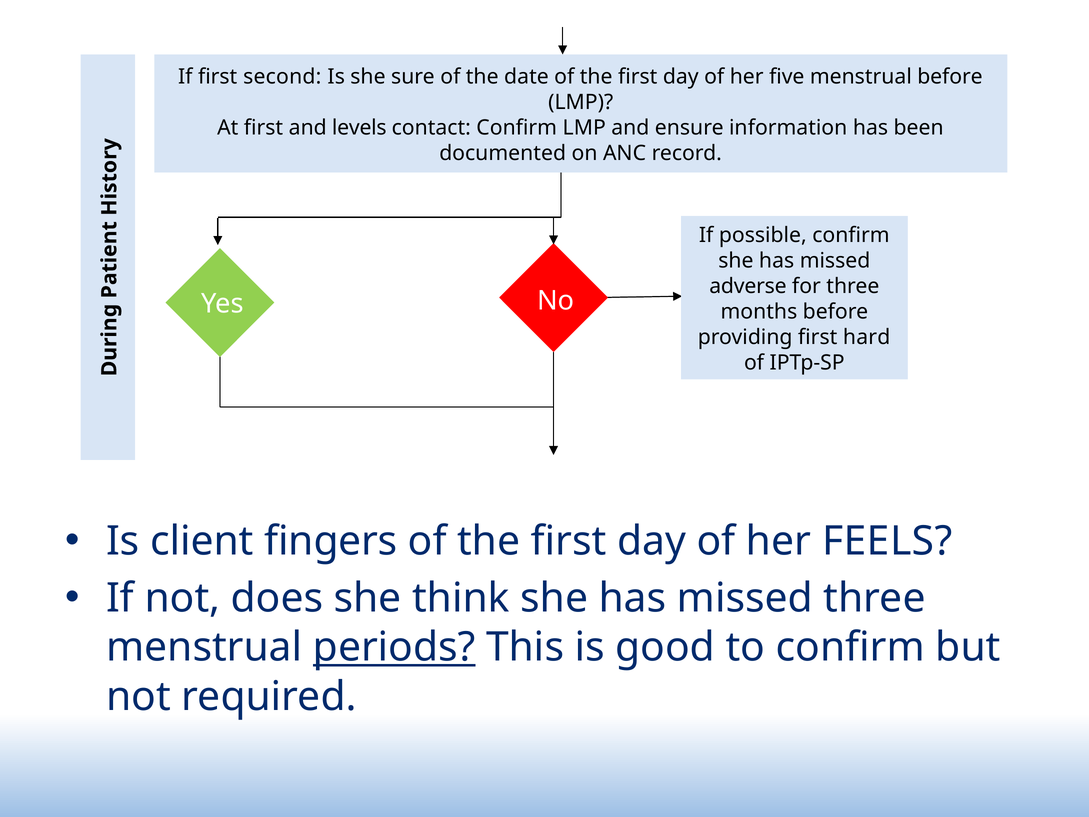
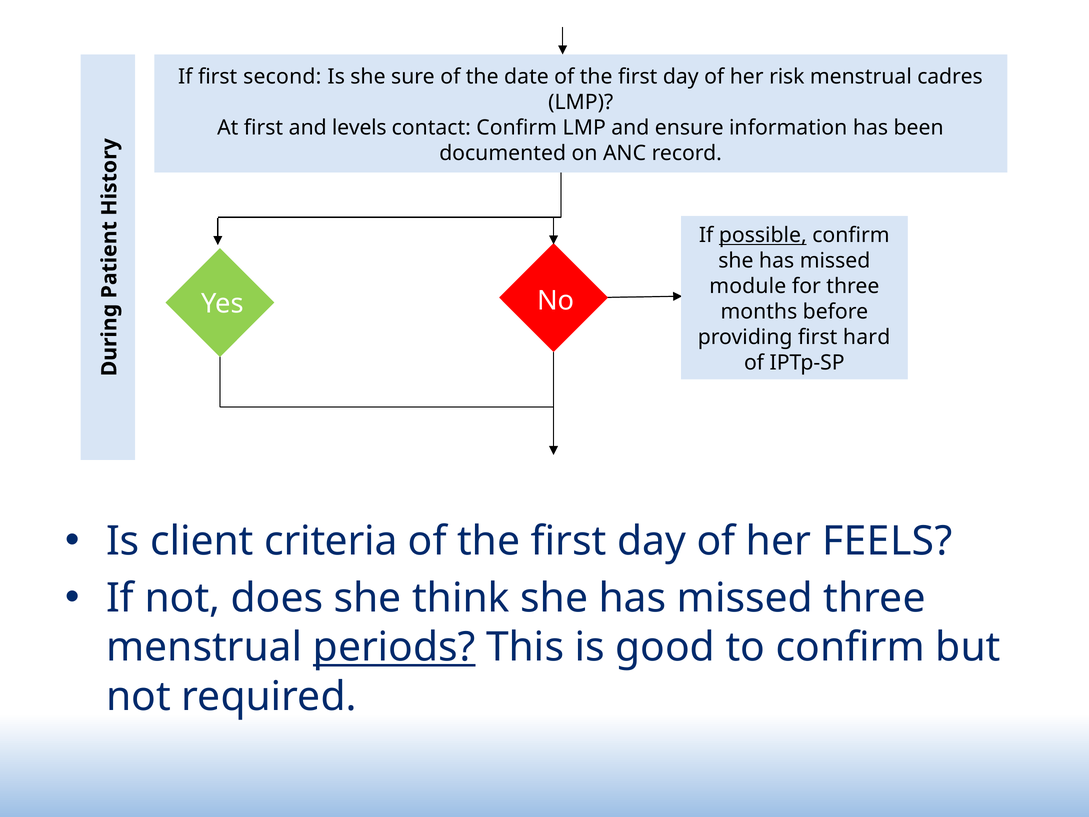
five: five -> risk (787, 77)
menstrual before: before -> cadres (950, 77)
possible underline: none -> present (763, 235)
adverse: adverse -> module (748, 286)
fingers: fingers -> criteria (331, 541)
